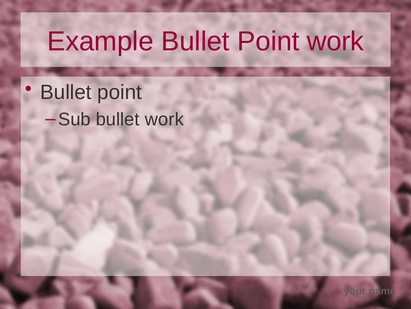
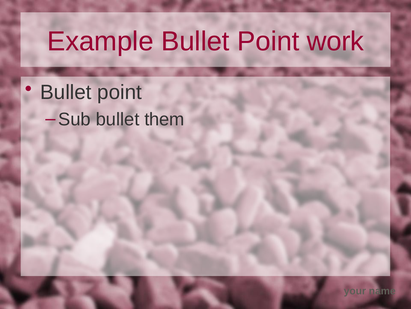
bullet work: work -> them (164, 119)
